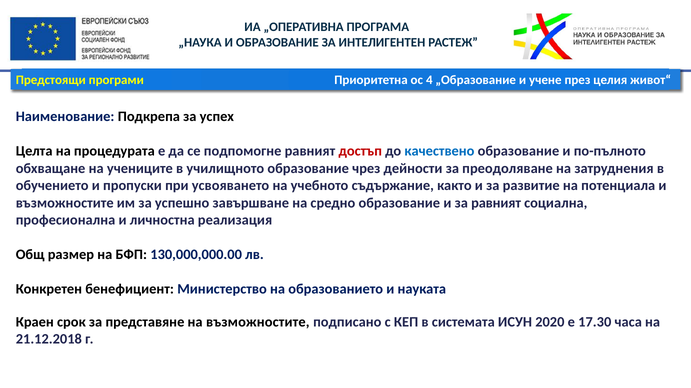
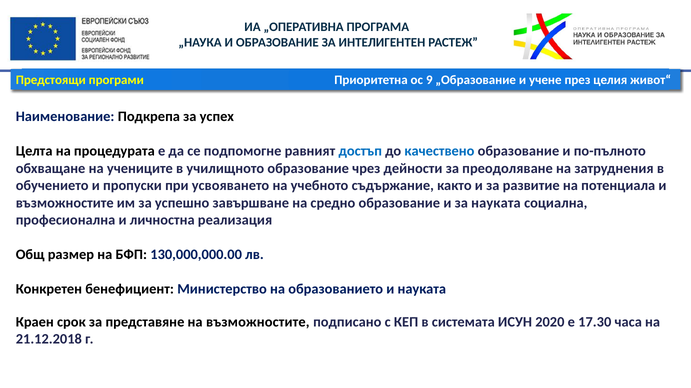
4: 4 -> 9 (429, 80)
достъп colour: red -> blue (360, 151)
за равният: равният -> науката (496, 203)
